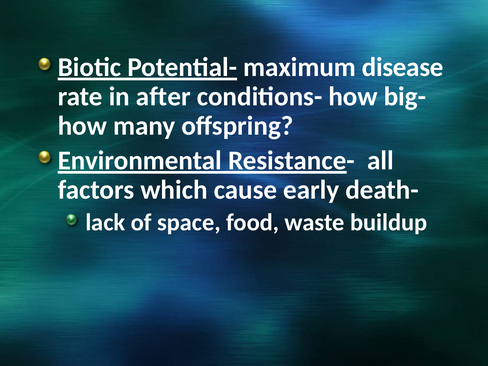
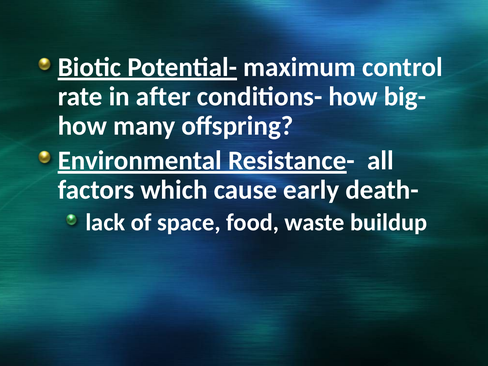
disease: disease -> control (403, 67)
